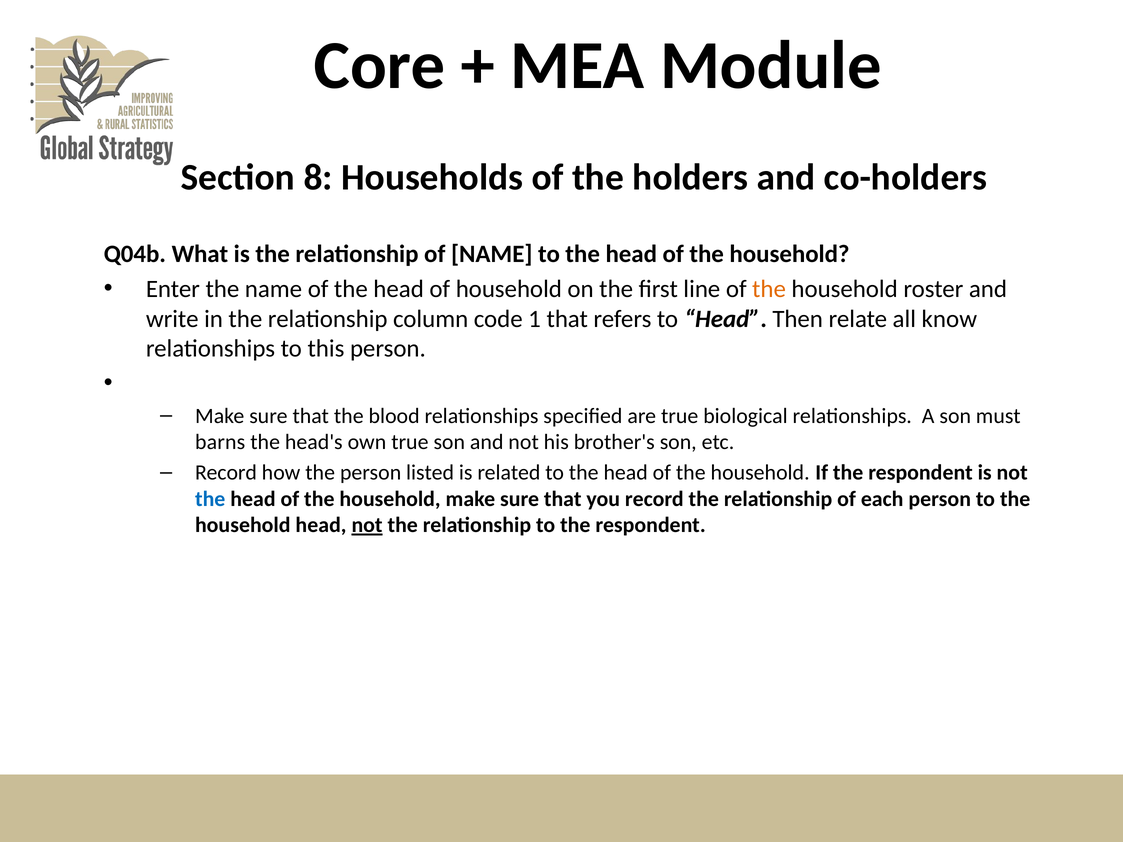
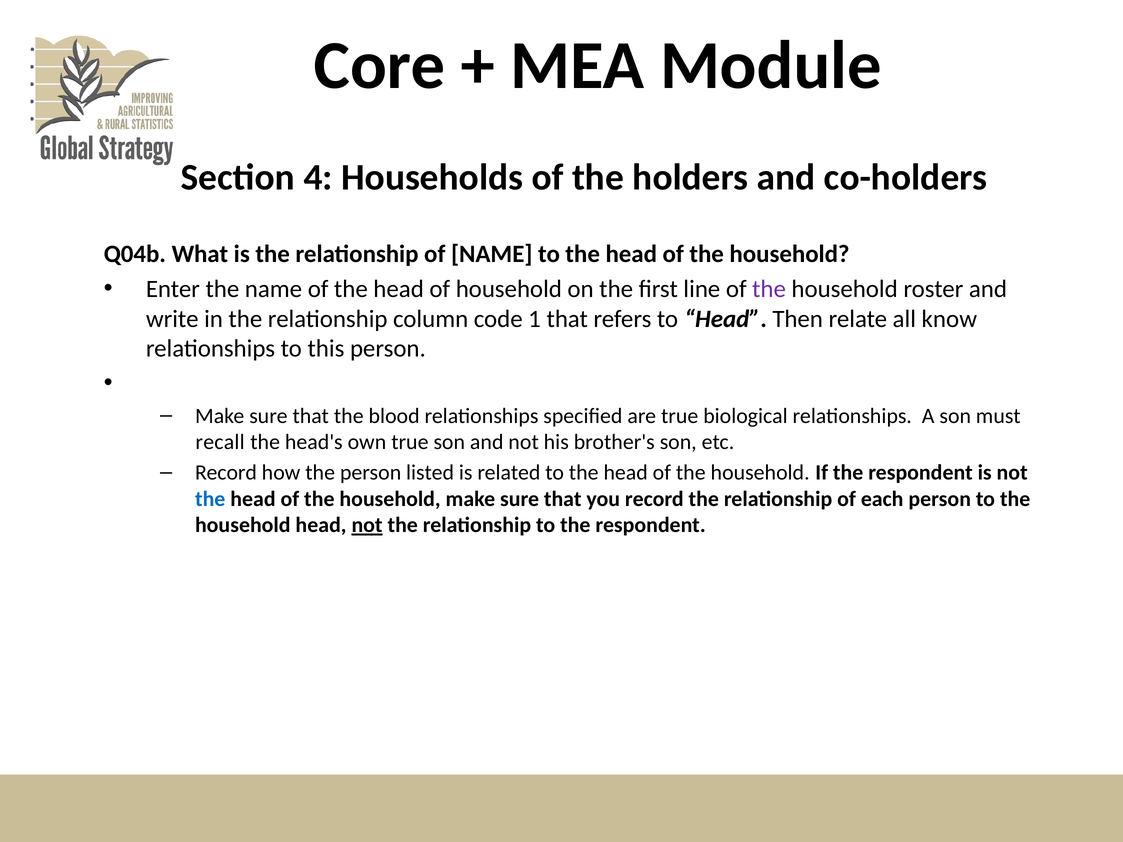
8: 8 -> 4 (318, 178)
the colour: orange -> purple (769, 289)
barns: barns -> recall (220, 442)
